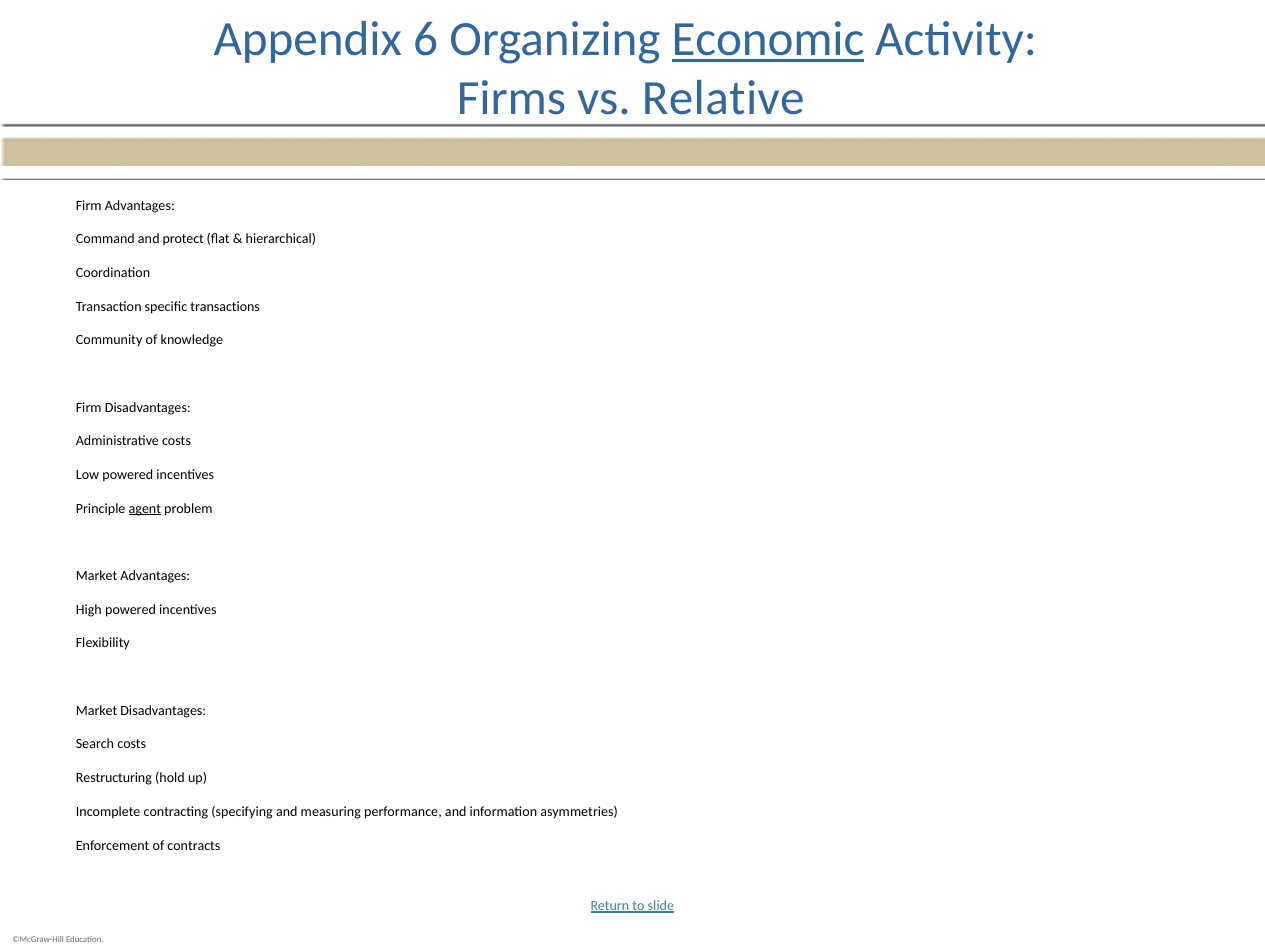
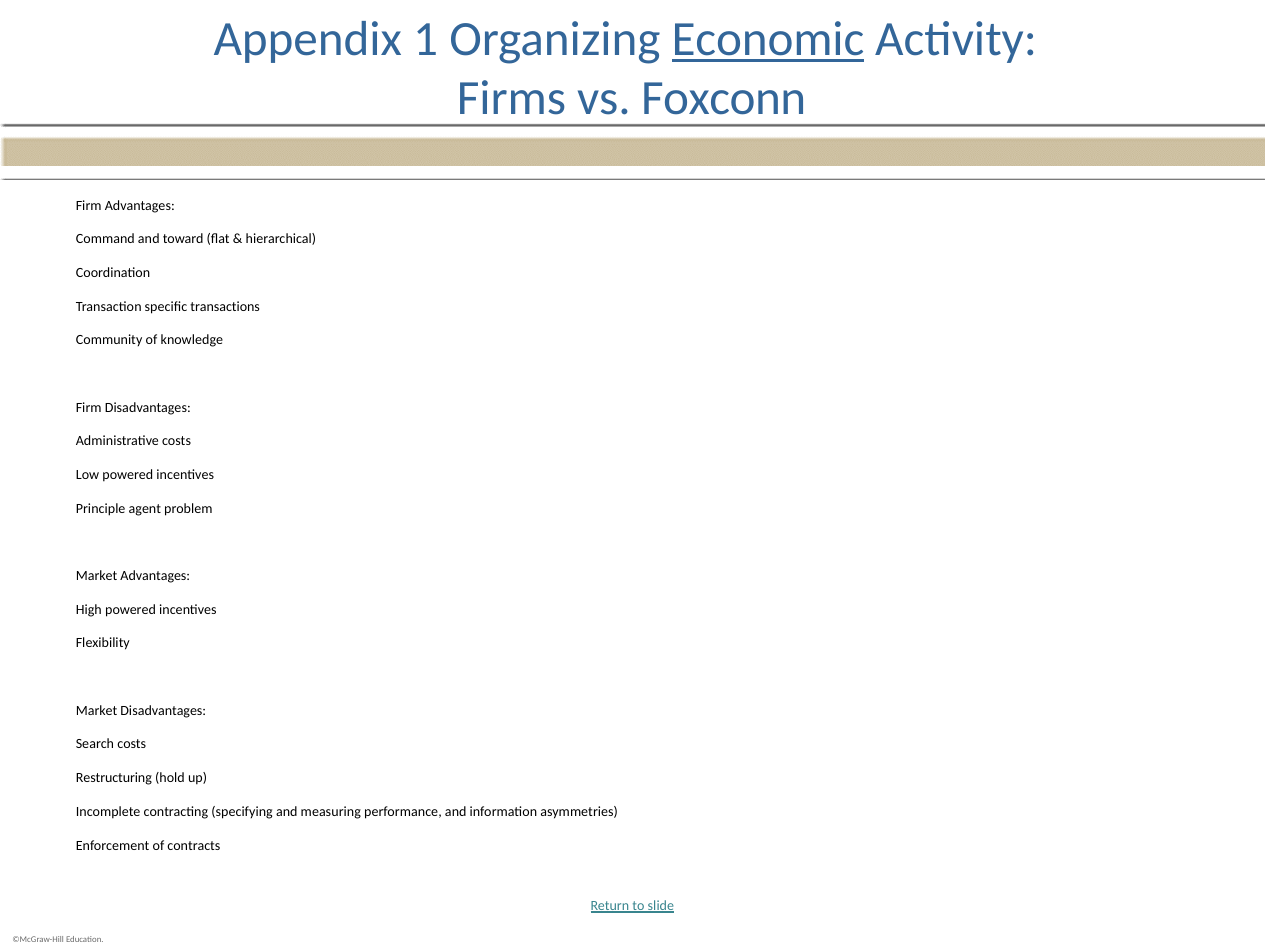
6: 6 -> 1 (425, 39)
Relative: Relative -> Foxconn (724, 98)
protect: protect -> toward (183, 239)
agent underline: present -> none (145, 508)
